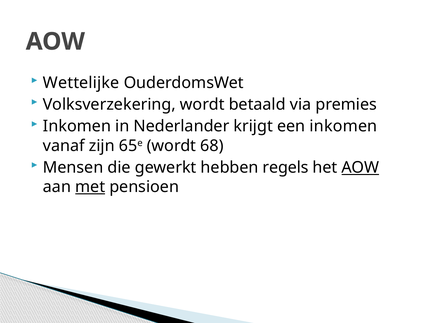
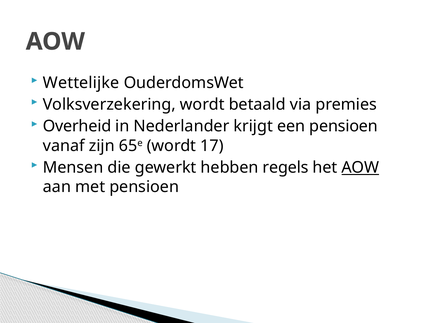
Inkomen: Inkomen -> Overheid (77, 126)
een inkomen: inkomen -> pensioen (344, 126)
68: 68 -> 17 (212, 145)
met underline: present -> none (90, 187)
